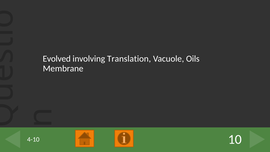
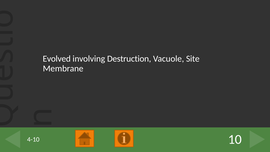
Translation: Translation -> Destruction (129, 59)
Oils: Oils -> Site (193, 59)
